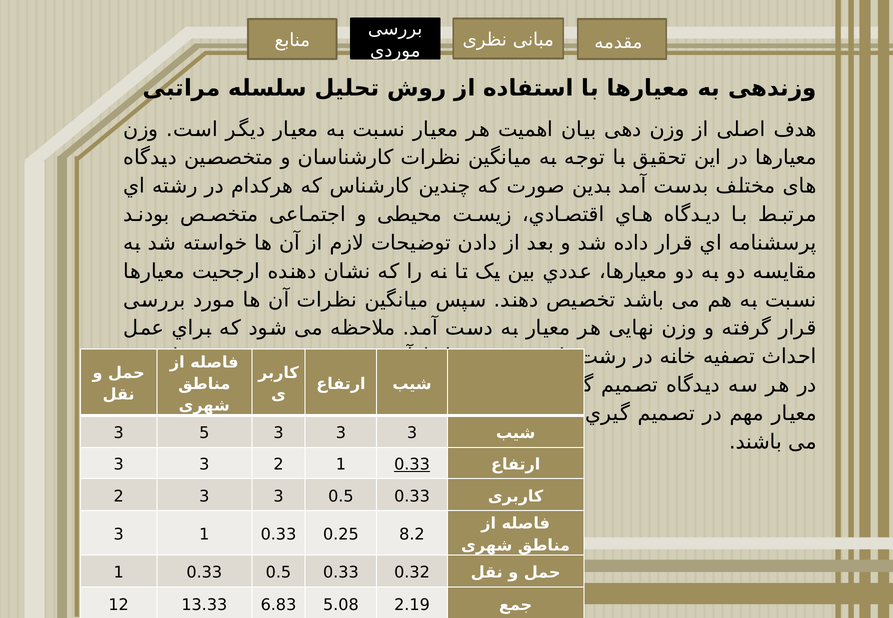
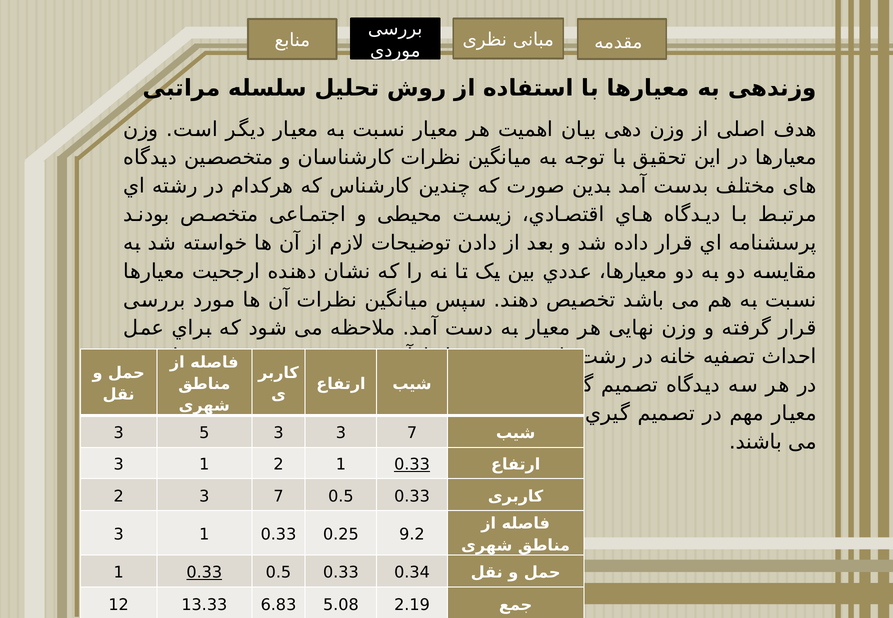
3 3 3: 3 -> 7 (412, 433)
3: 3 -> 1 (204, 465)
2 3 3: 3 -> 7 (279, 496)
8.2: 8.2 -> 9.2 (412, 535)
0.33 underline: none -> present (204, 573)
0.32: 0.32 -> 0.34 (412, 573)
